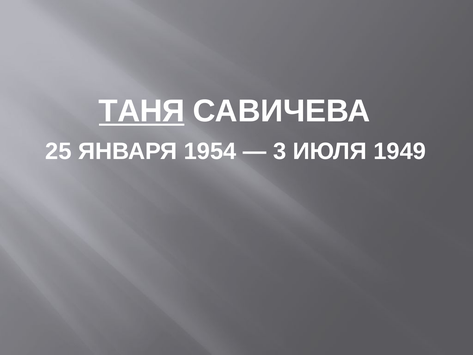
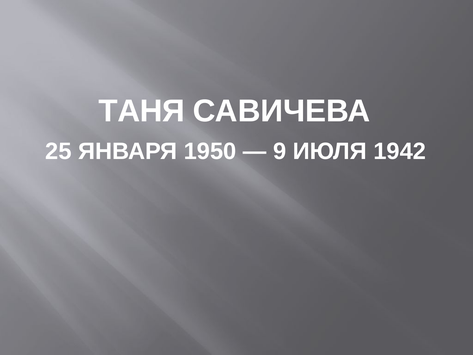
ТАНЯ underline: present -> none (142, 111)
1954: 1954 -> 1950 (210, 151)
3: 3 -> 9 (280, 151)
1949: 1949 -> 1942 (400, 151)
